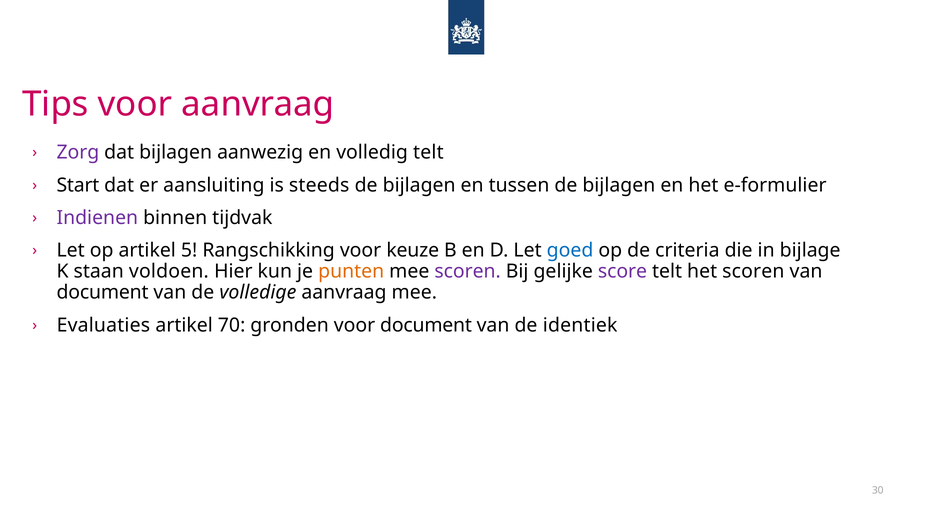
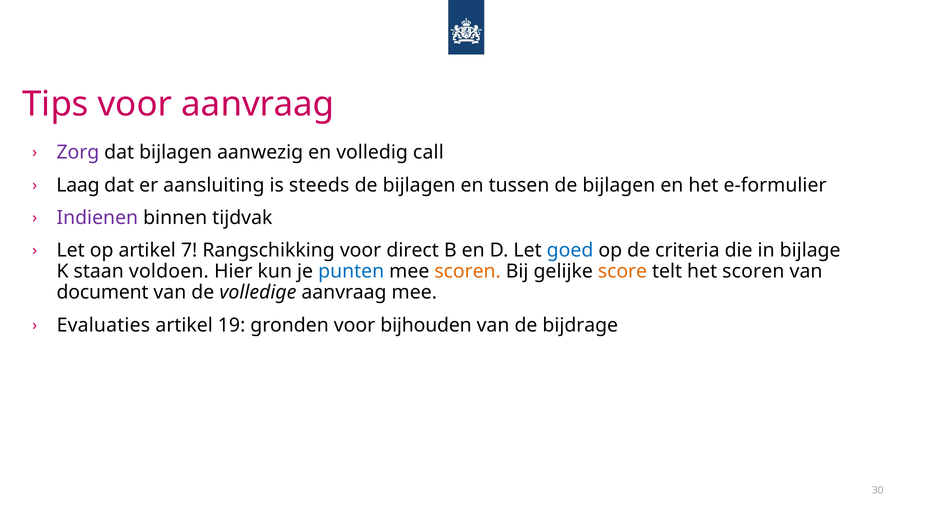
volledig telt: telt -> call (428, 152)
Start: Start -> Laag (78, 185)
5: 5 -> 7 (189, 250)
keuze: keuze -> direct (413, 250)
punten colour: orange -> blue (351, 271)
scoren colour: purple -> orange (468, 271)
score colour: purple -> orange (622, 271)
70: 70 -> 19 (232, 325)
voor document: document -> bijhouden (426, 325)
identiek: identiek -> bijdrage (580, 325)
